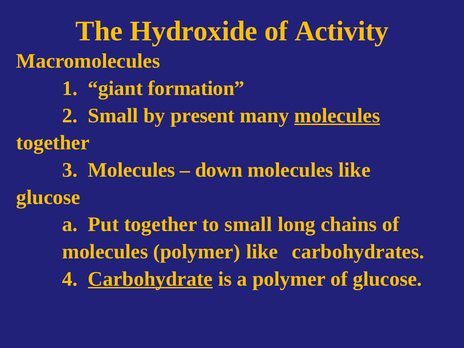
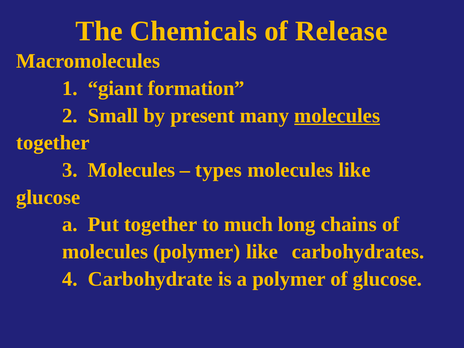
Hydroxide: Hydroxide -> Chemicals (193, 31)
Activity: Activity -> Release (341, 31)
down: down -> types (219, 170)
to small: small -> much (249, 224)
Carbohydrate underline: present -> none (150, 279)
